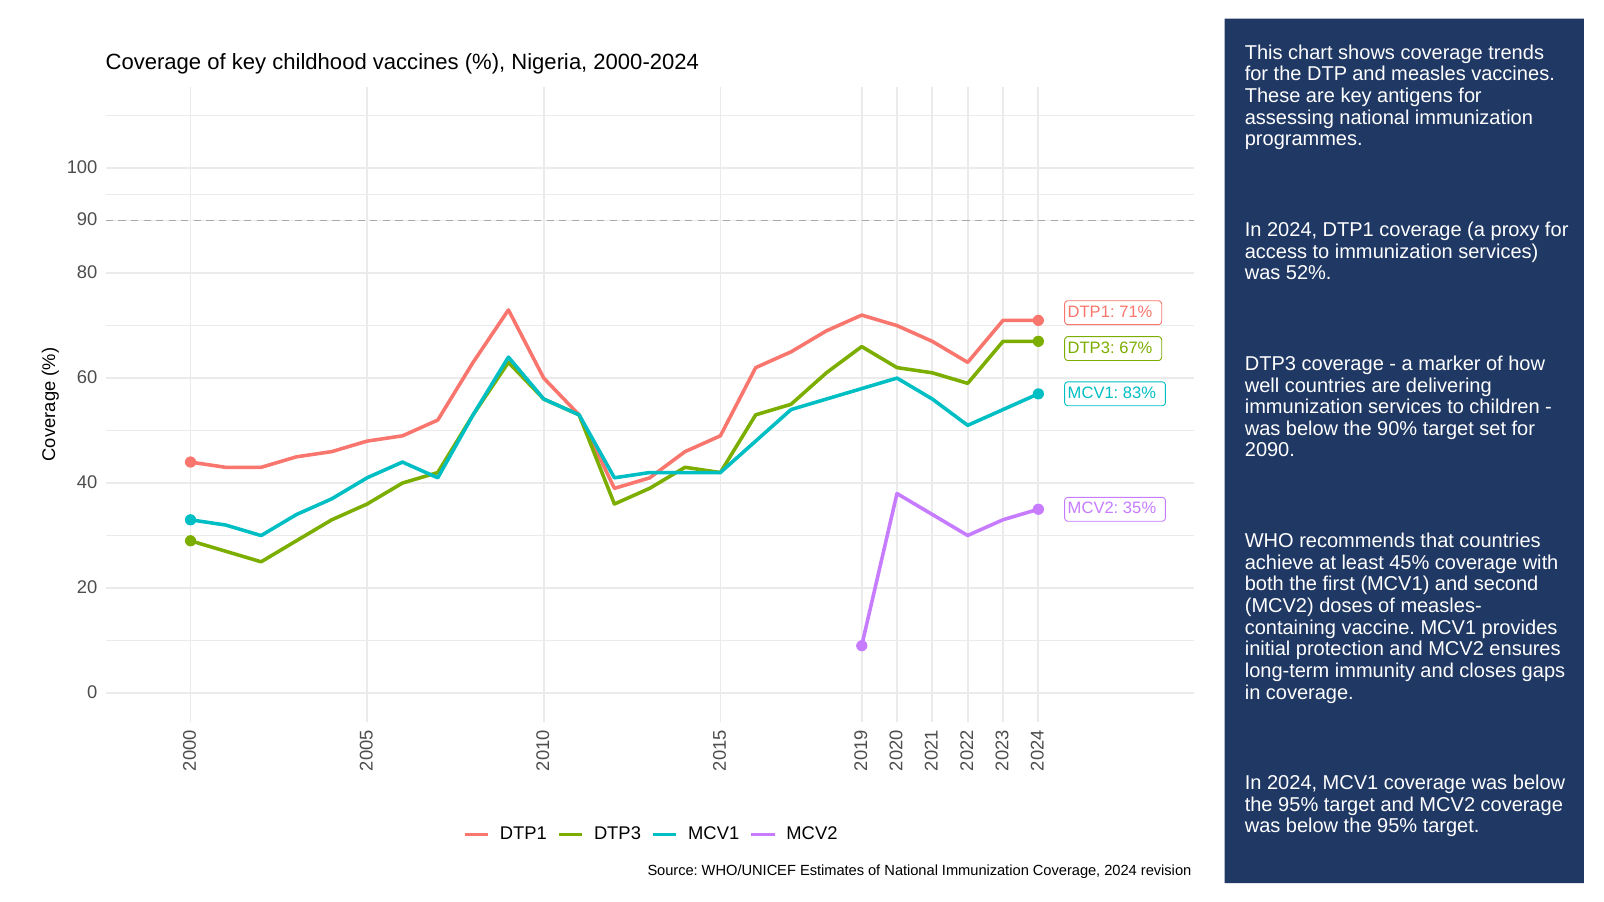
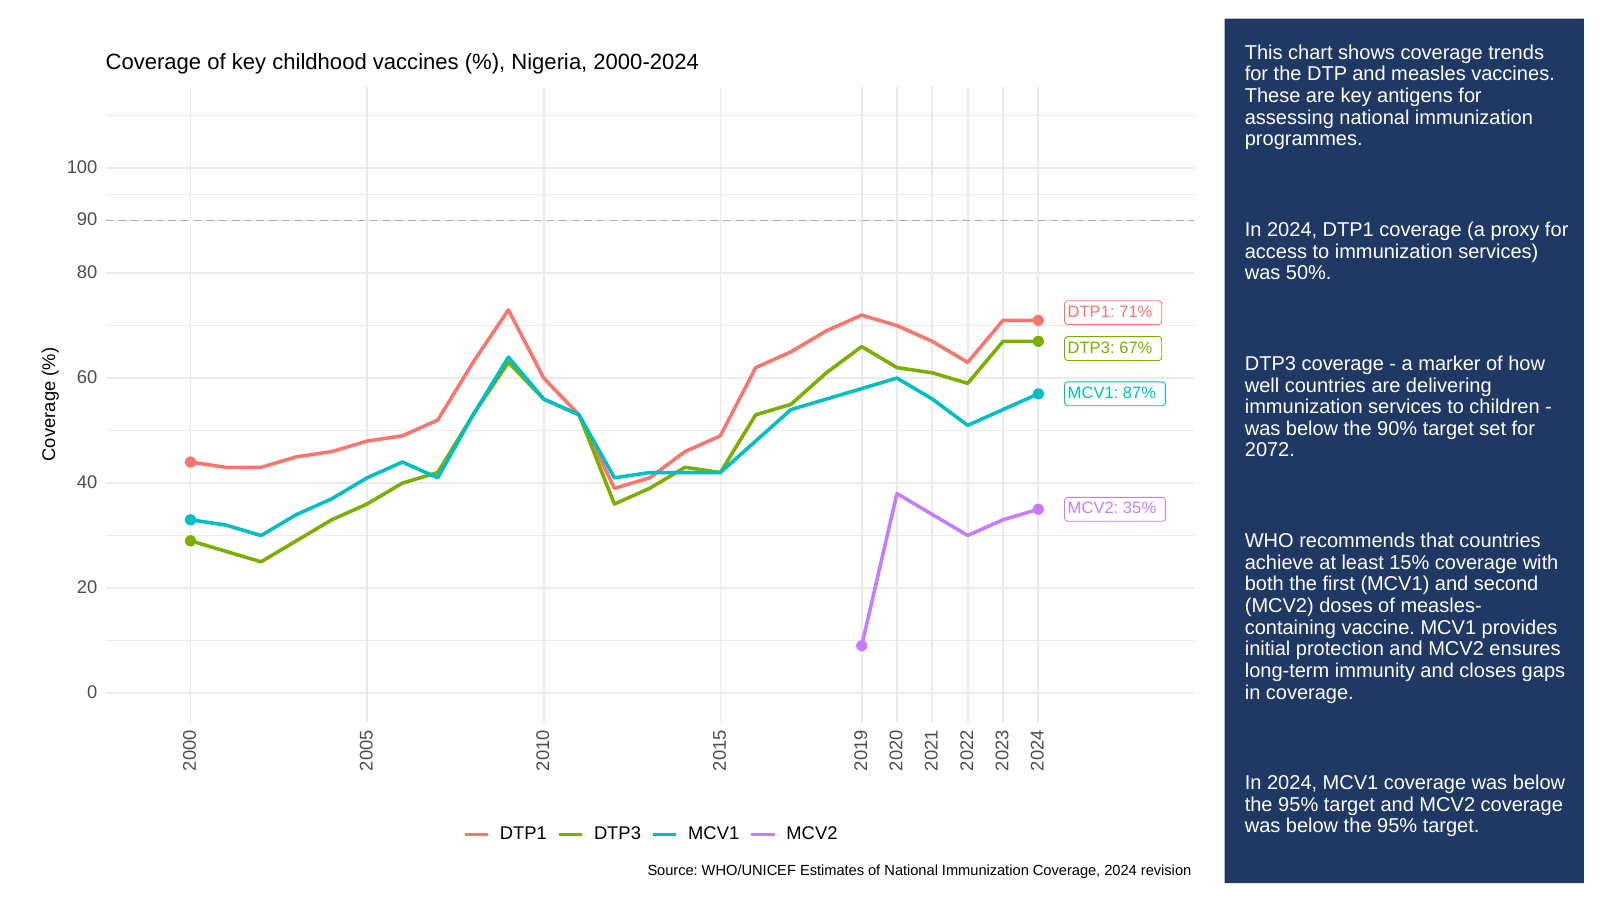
52%: 52% -> 50% (1309, 273)
83%: 83% -> 87% (1140, 393)
2090: 2090 -> 2072 (1270, 450)
45%: 45% -> 15% (1409, 563)
